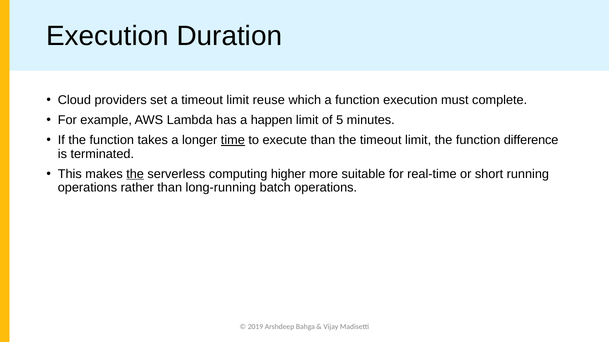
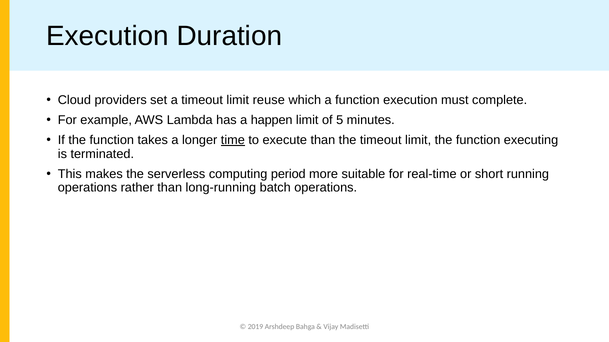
difference: difference -> executing (531, 140)
the underline: present -> none (135, 174)
higher: higher -> period (288, 174)
